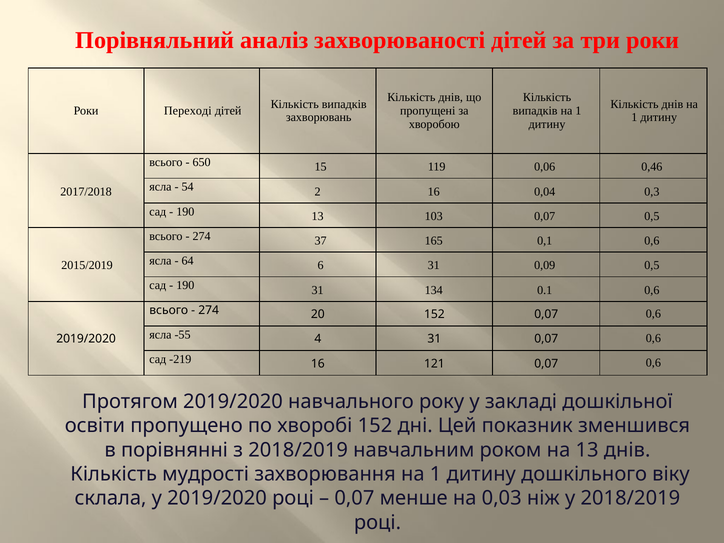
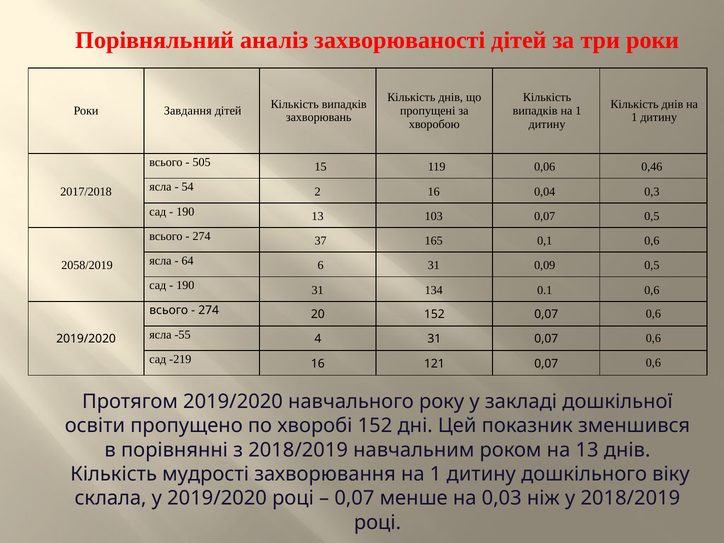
Переході: Переході -> Завдання (188, 111)
650: 650 -> 505 (202, 162)
2015/2019: 2015/2019 -> 2058/2019 (87, 265)
